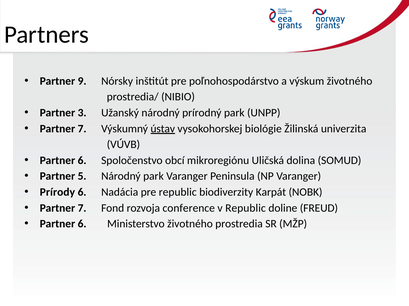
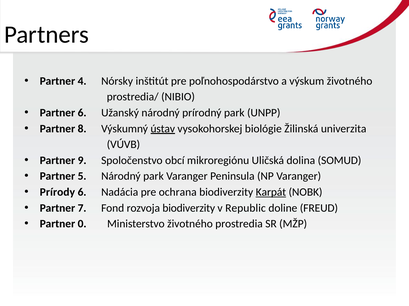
9: 9 -> 4 (82, 81)
Partner 3: 3 -> 6 (82, 113)
7: 7 -> 8 (82, 129)
6: 6 -> 9 (82, 161)
pre republic: republic -> ochrana (178, 193)
Karpát underline: none -> present (271, 193)
rozvoja conference: conference -> biodiverzity (189, 208)
6: 6 -> 0 (82, 224)
